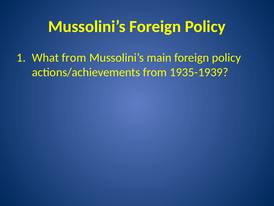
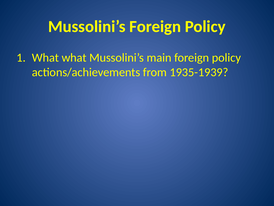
What from: from -> what (74, 57)
